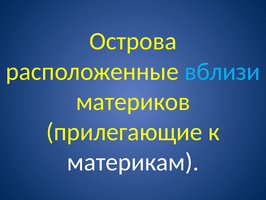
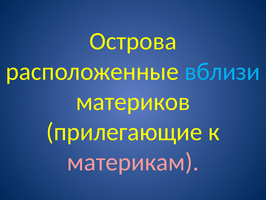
материкам colour: white -> pink (133, 162)
